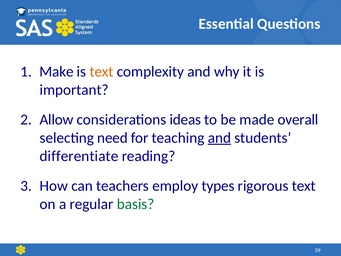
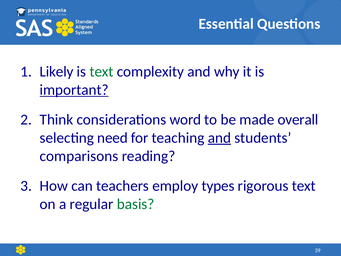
Make: Make -> Likely (57, 72)
text colour: orange -> green (102, 72)
important underline: none -> present (74, 90)
Allow: Allow -> Think (56, 119)
ideas: ideas -> word (185, 119)
differentiate: differentiate -> comparisons (79, 156)
